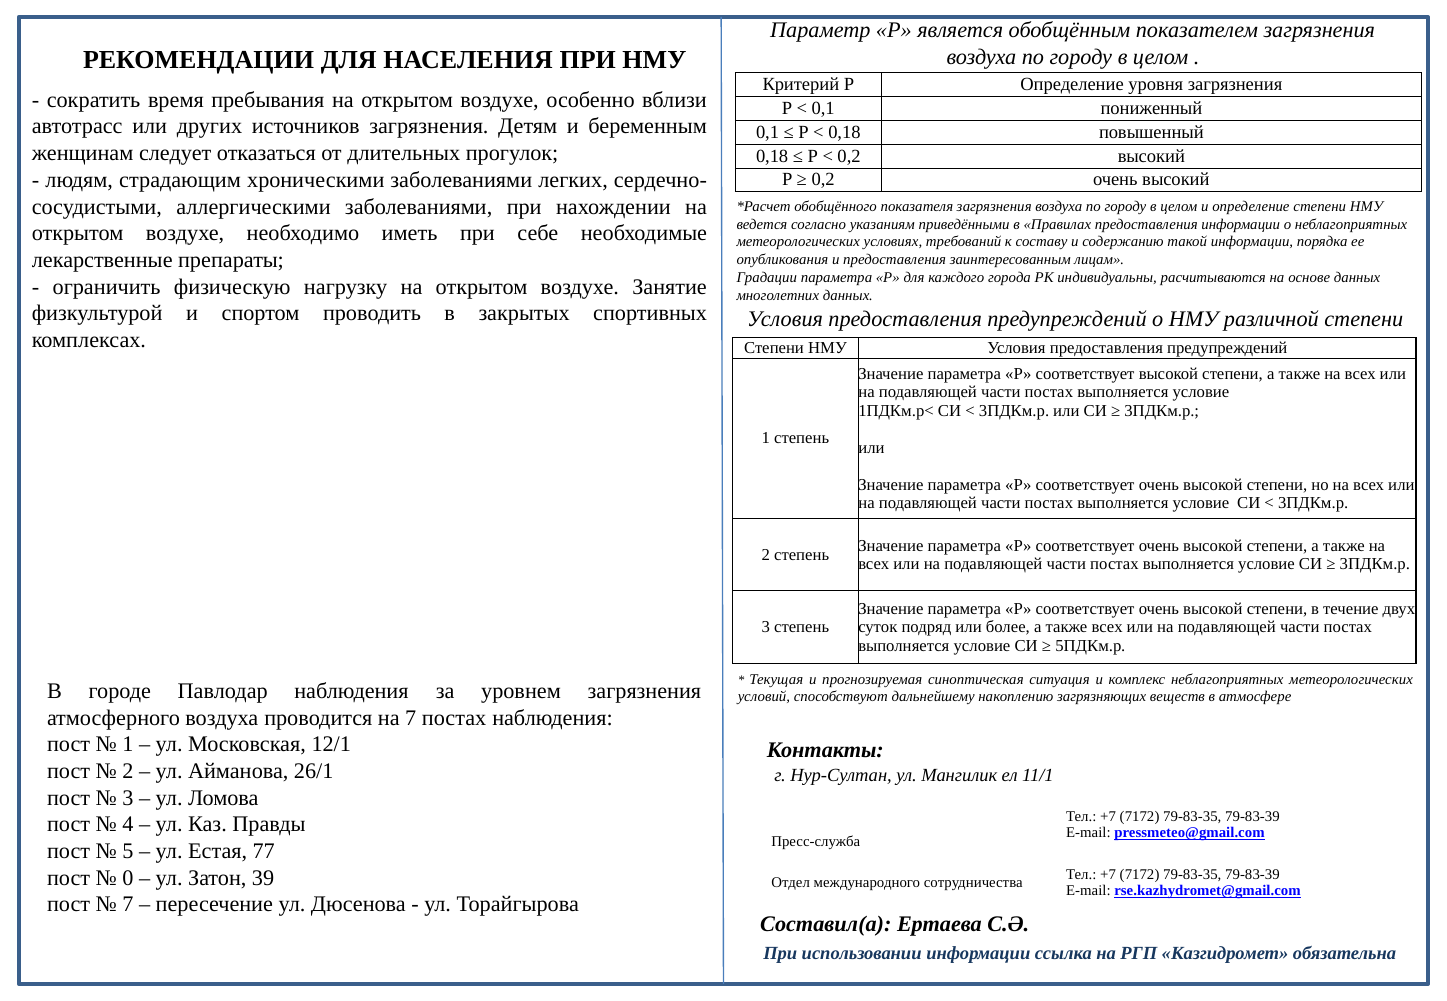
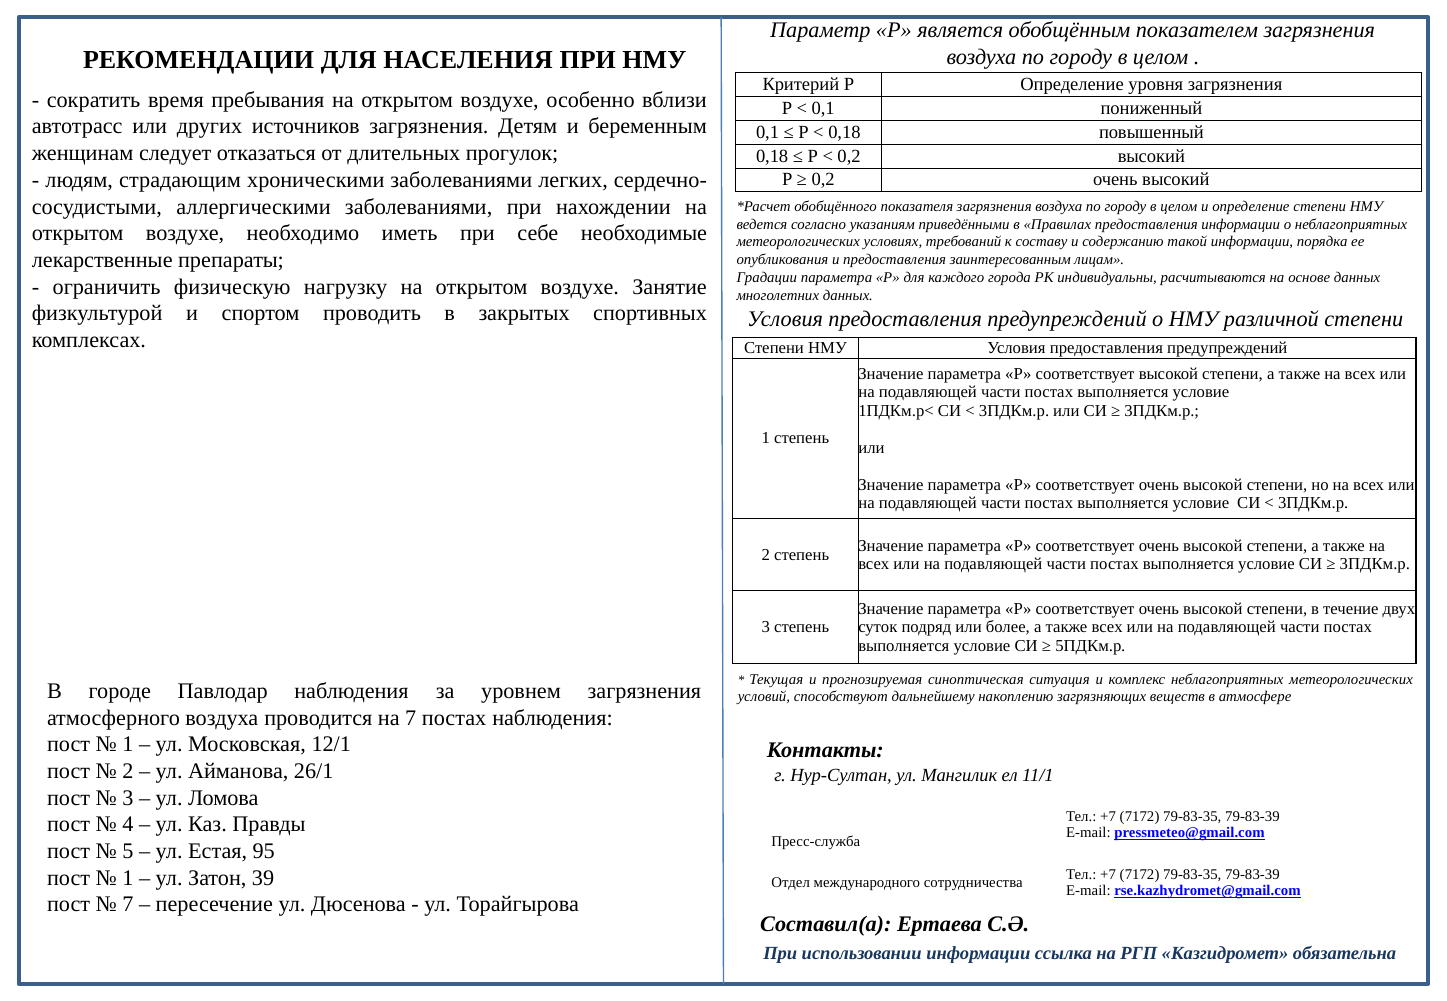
77: 77 -> 95 (264, 852)
0: 0 -> 1 (128, 879)
